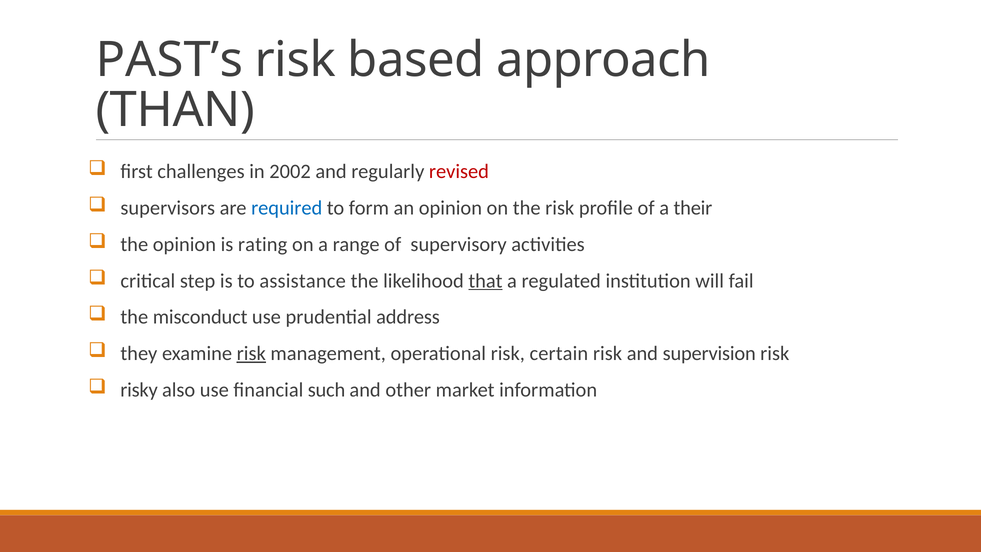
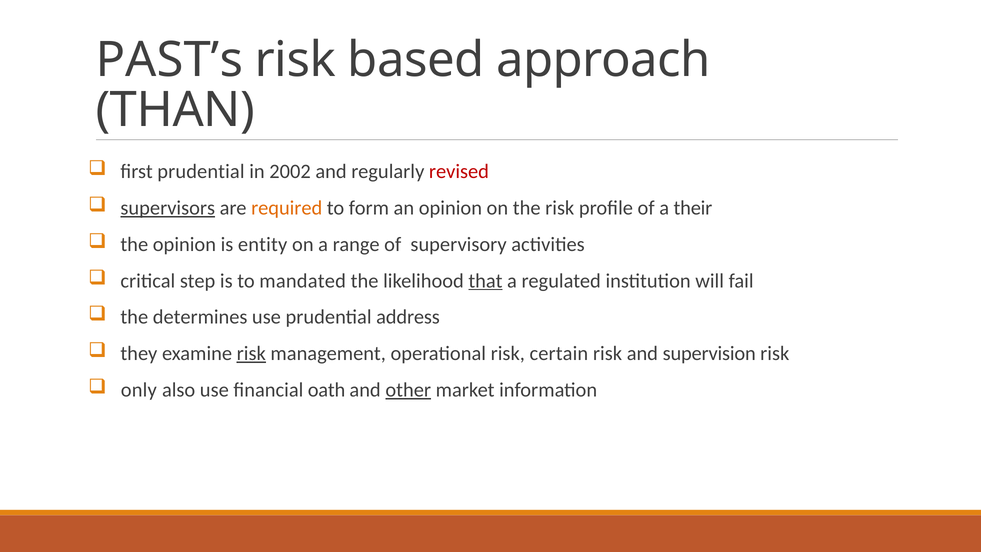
first challenges: challenges -> prudential (201, 172)
supervisors underline: none -> present (168, 208)
required colour: blue -> orange (287, 208)
rating: rating -> entity (263, 244)
assistance: assistance -> mandated (303, 281)
misconduct: misconduct -> determines (200, 317)
risky: risky -> only (139, 390)
such: such -> oath (327, 390)
other underline: none -> present (408, 390)
